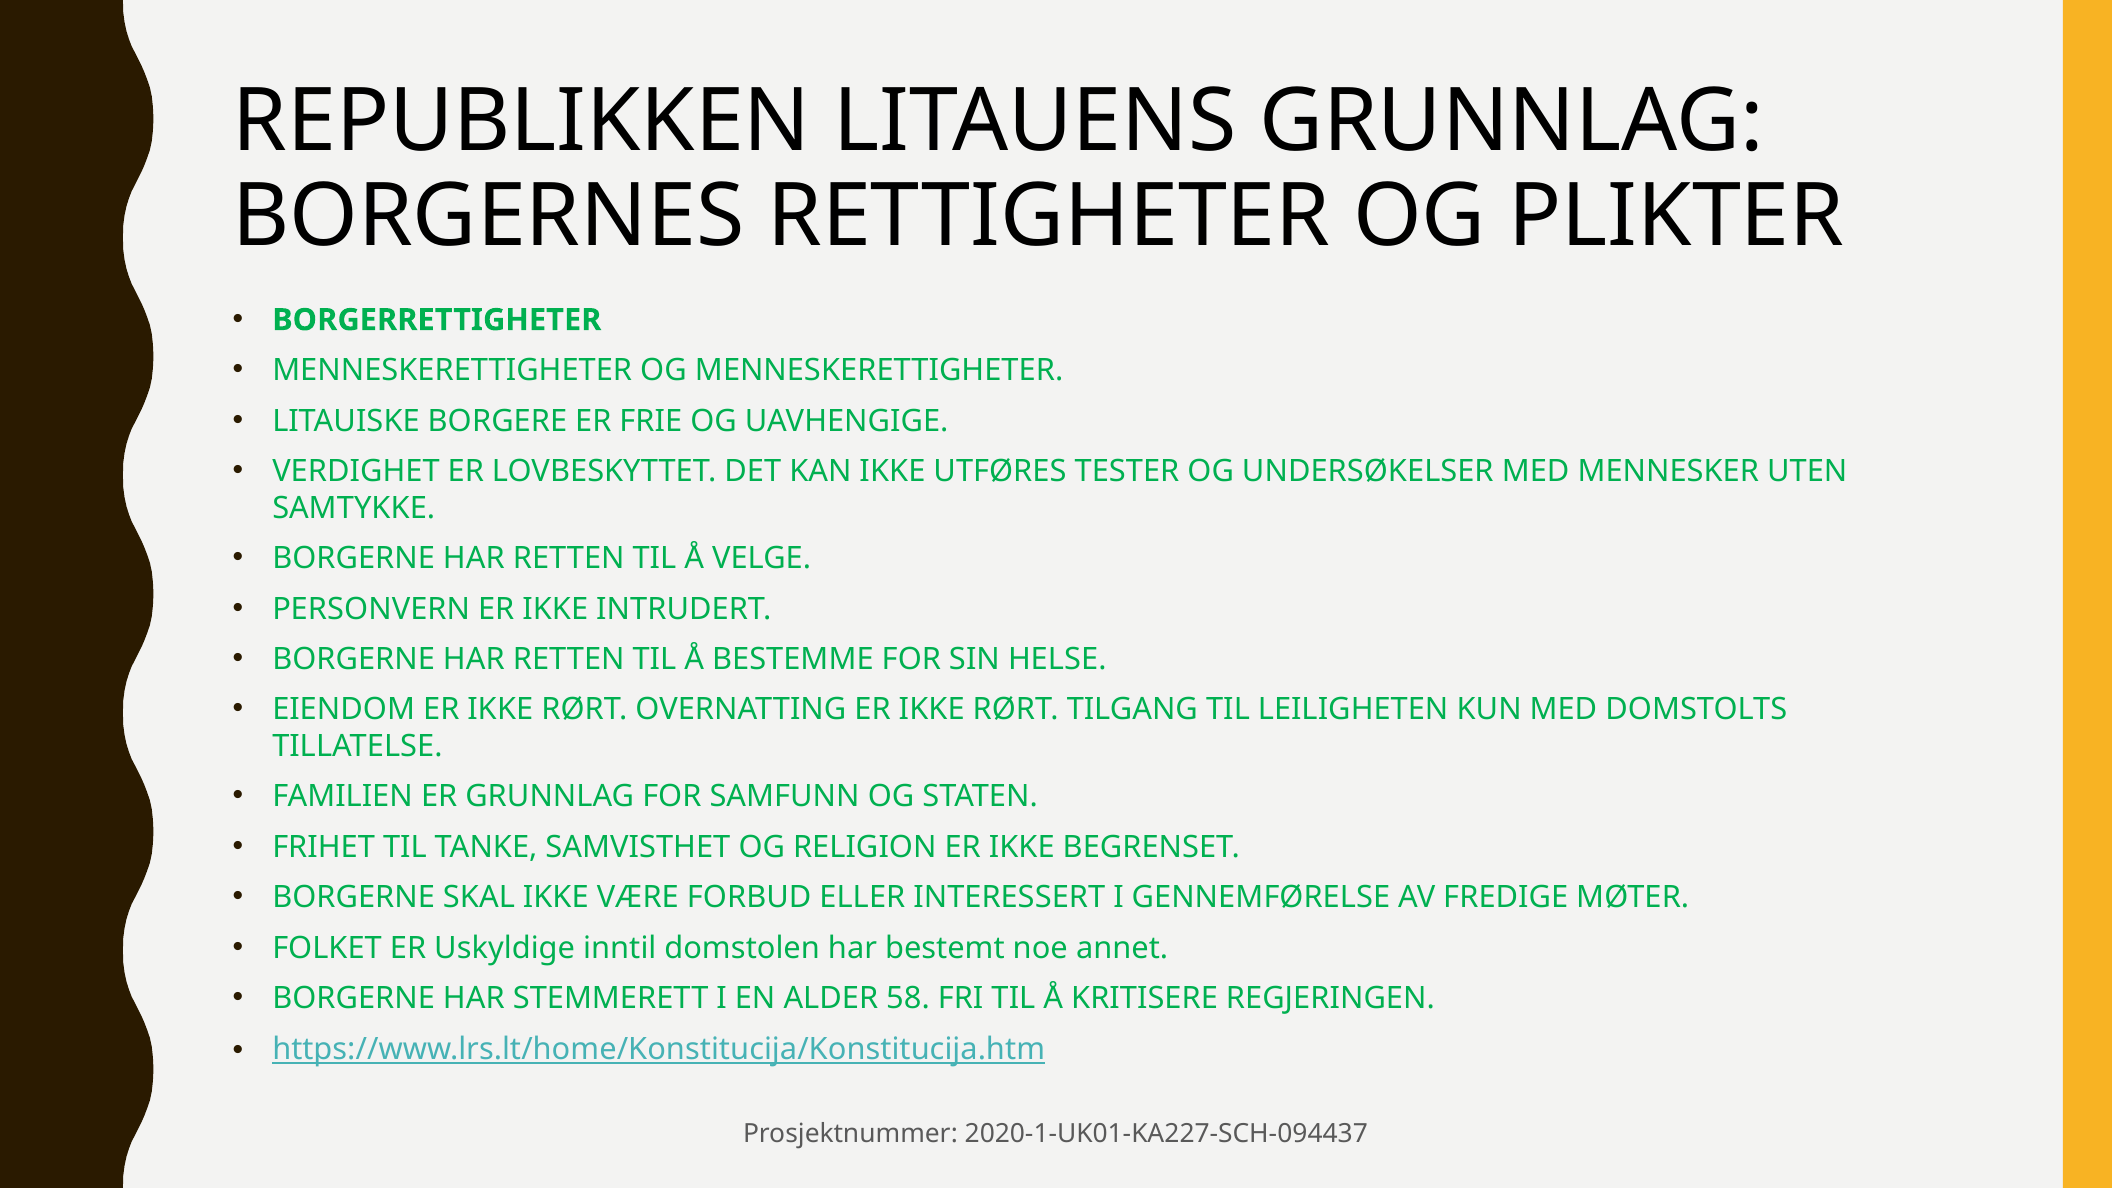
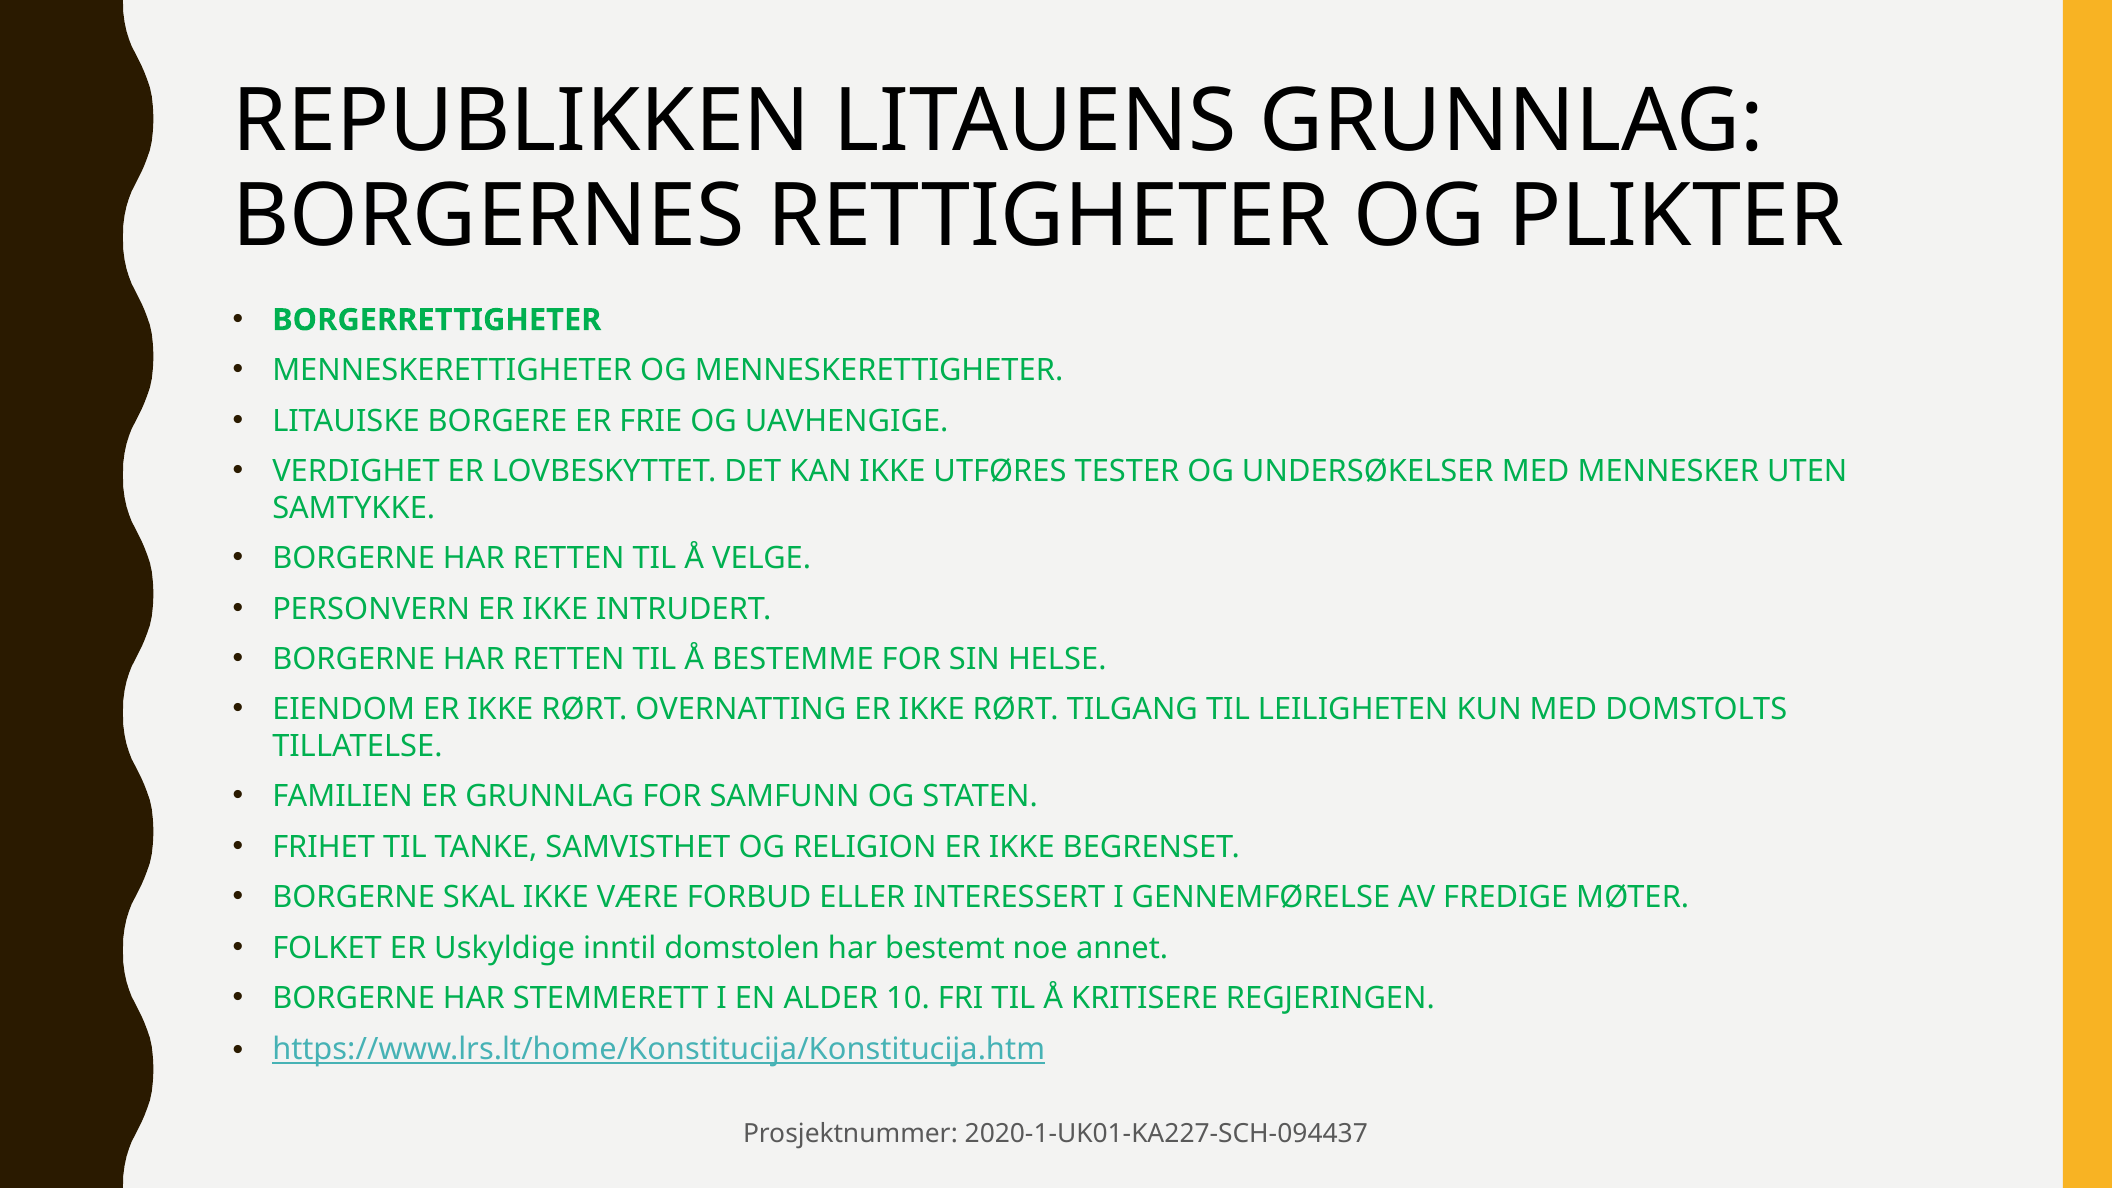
58: 58 -> 10 (908, 999)
